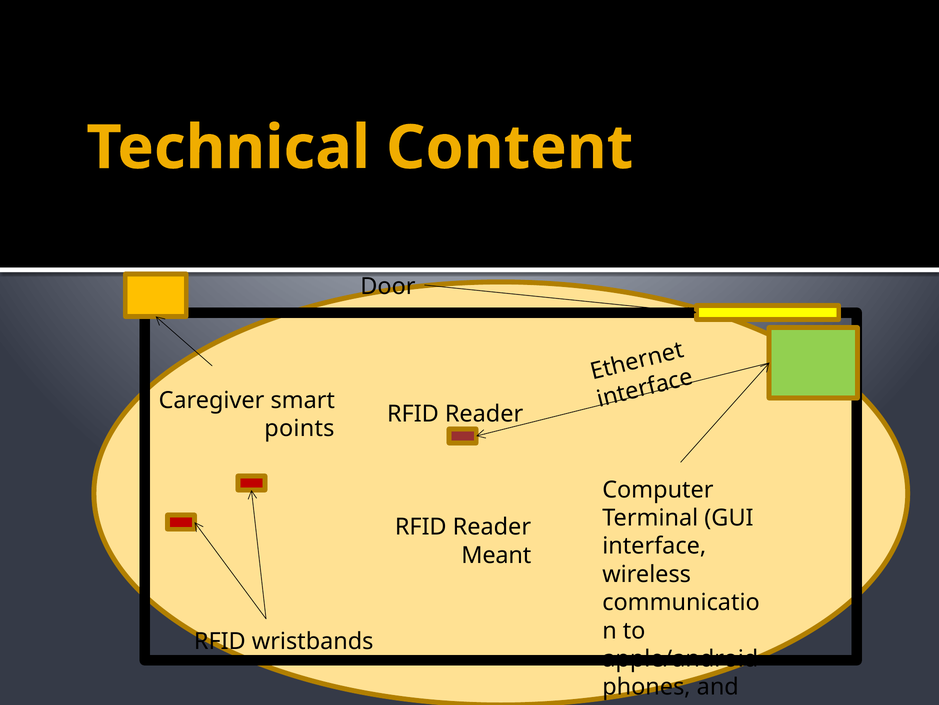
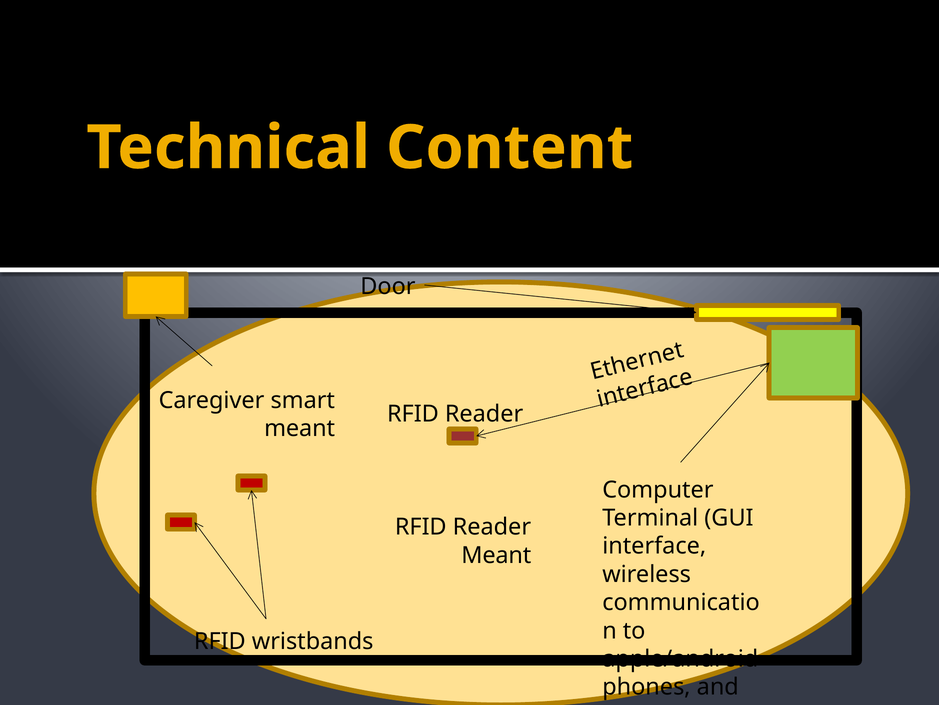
points: points -> meant (300, 428)
